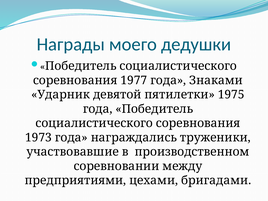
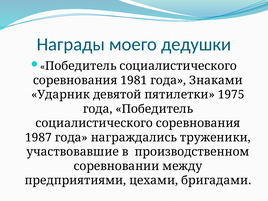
1977: 1977 -> 1981 (134, 80)
1973: 1973 -> 1987 (38, 138)
